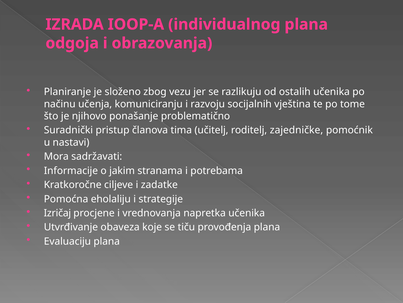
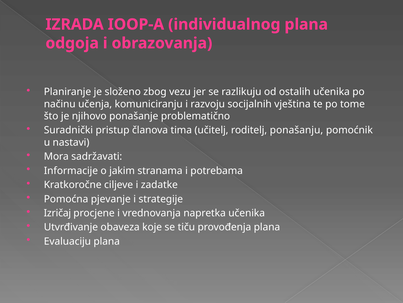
zajedničke: zajedničke -> ponašanju (296, 130)
eholaliju: eholaliju -> pjevanje (111, 199)
